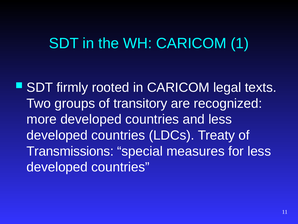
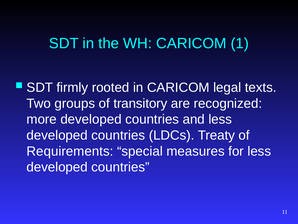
Transmissions: Transmissions -> Requirements (70, 151)
